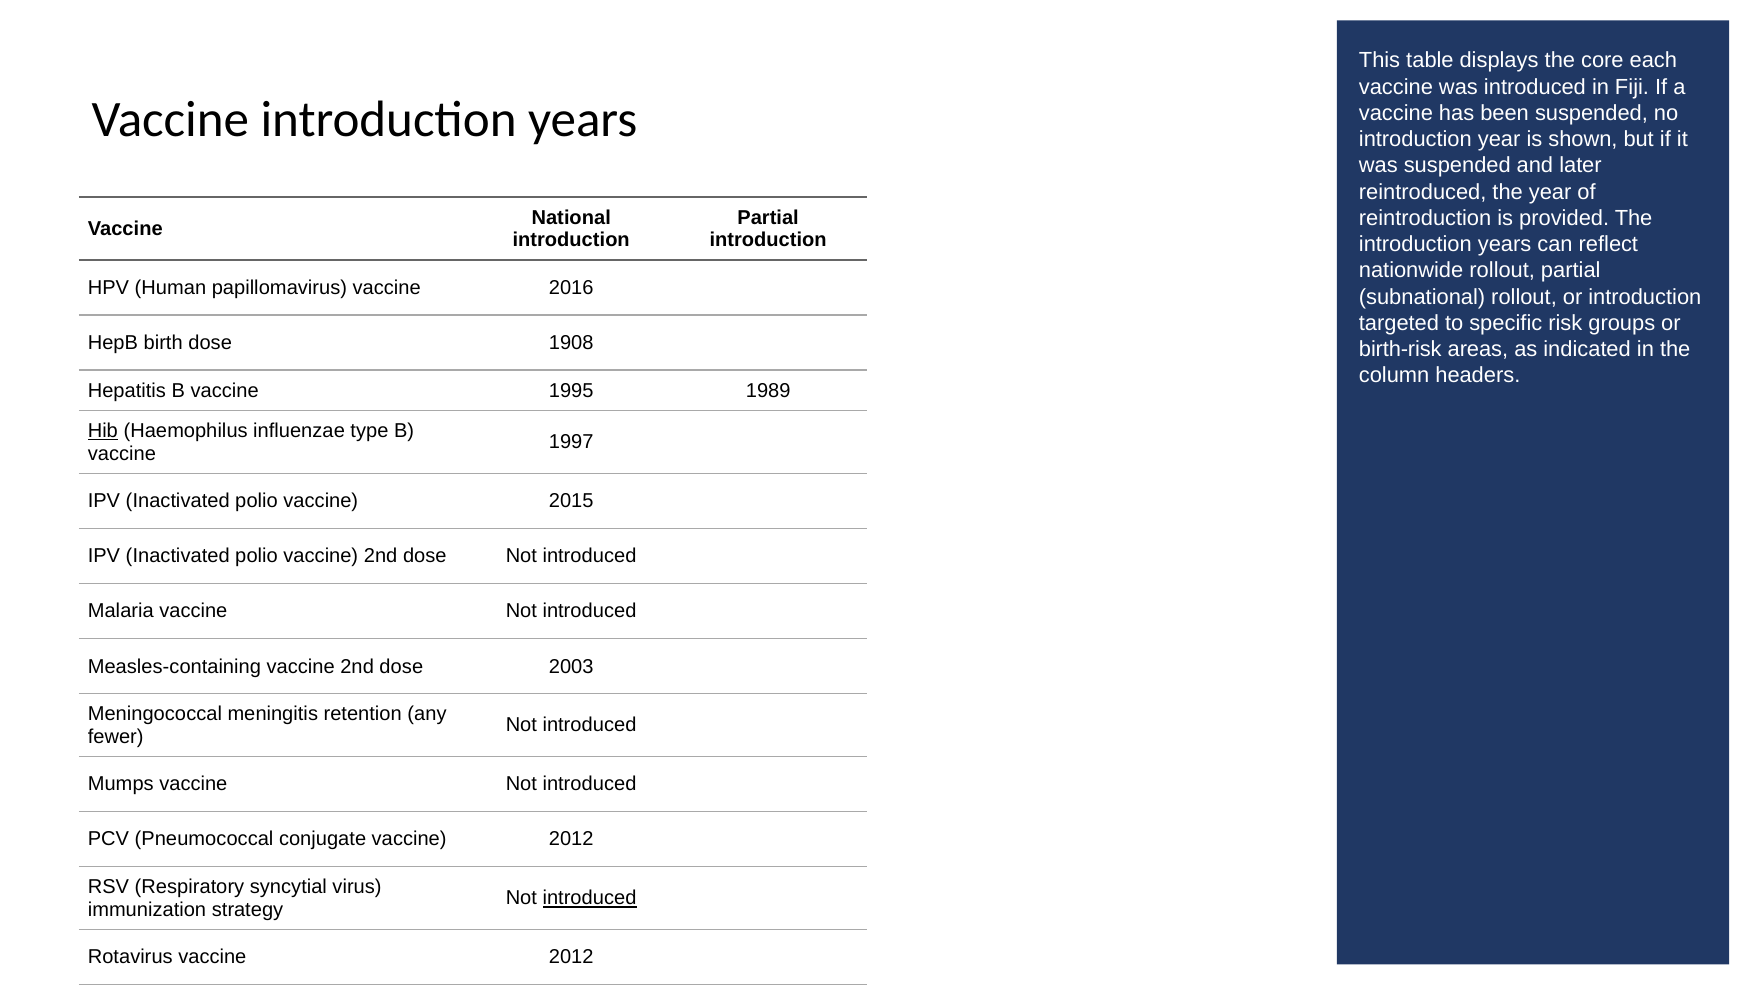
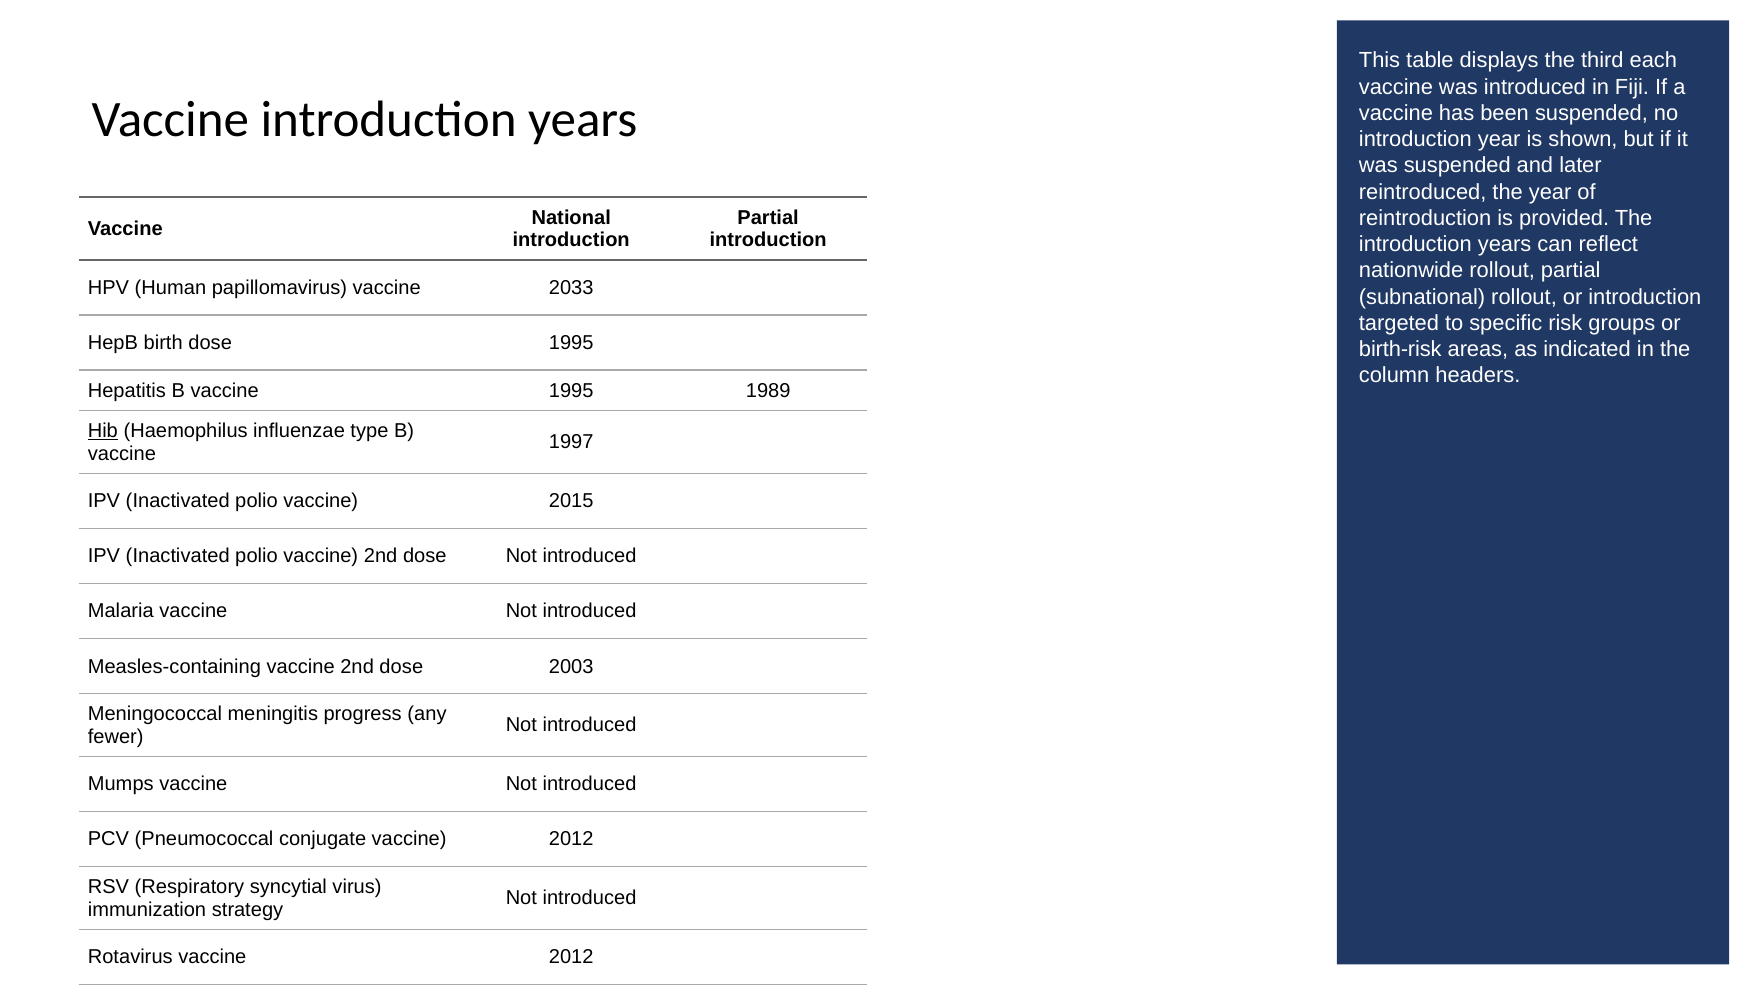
core: core -> third (1602, 61)
2016: 2016 -> 2033 (571, 288)
dose 1908: 1908 -> 1995 (571, 343)
retention: retention -> progress (363, 714)
introduced underline: present -> none (589, 898)
